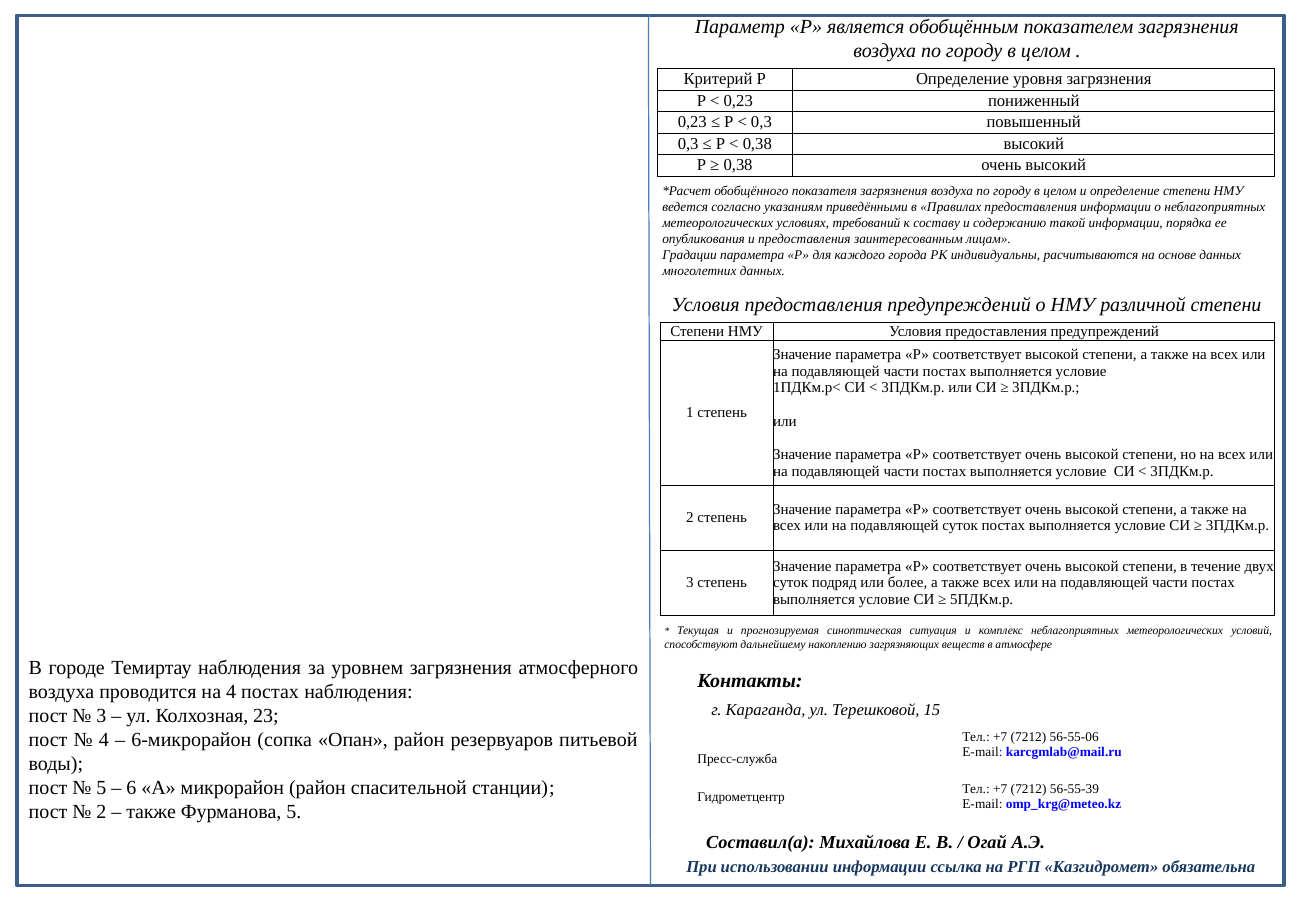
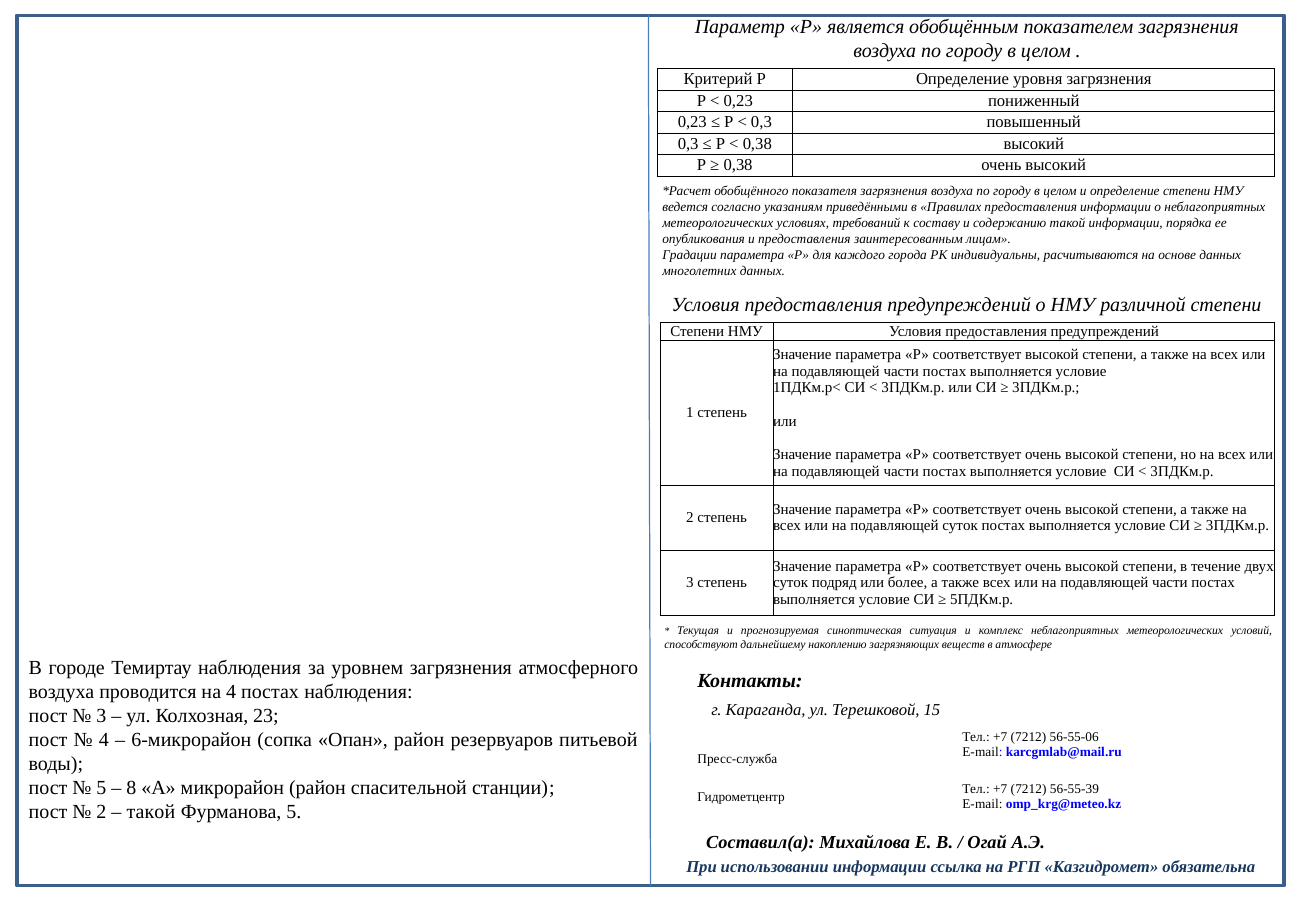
6: 6 -> 8 (131, 787)
также: также -> такой (151, 811)
